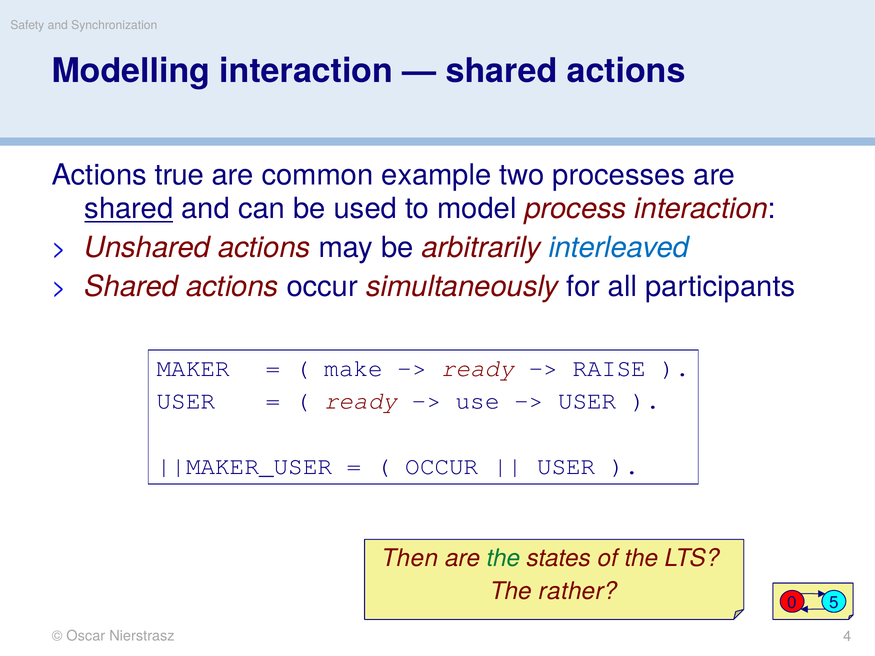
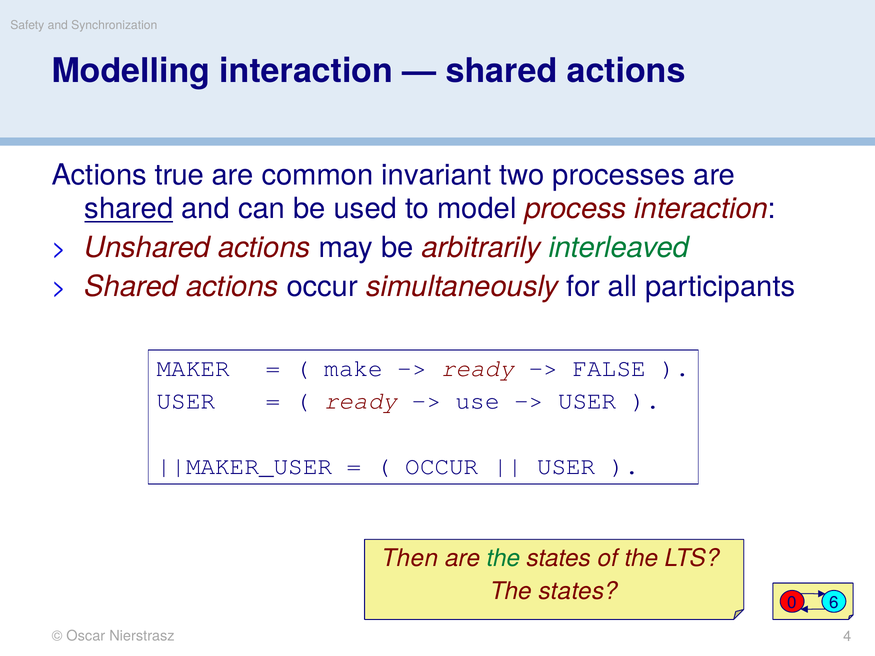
example: example -> invariant (436, 175)
interleaved colour: blue -> green (619, 248)
RAISE: RAISE -> FALSE (609, 368)
rather: rather -> states (578, 591)
5: 5 -> 6 (834, 603)
